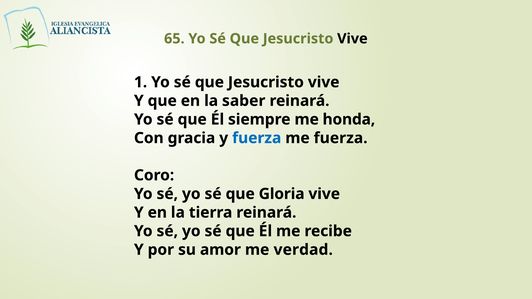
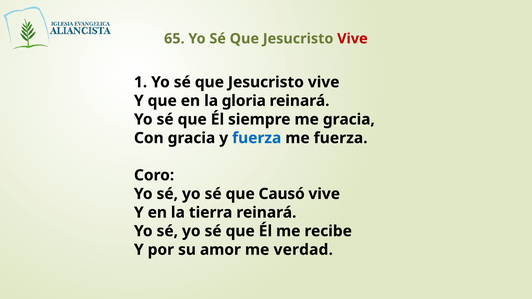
Vive colour: black -> red (352, 39)
saber: saber -> gloria (244, 101)
me honda: honda -> gracia (349, 119)
Gloria: Gloria -> Causó (282, 194)
